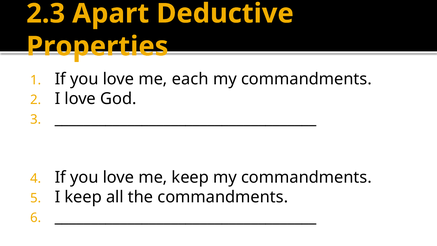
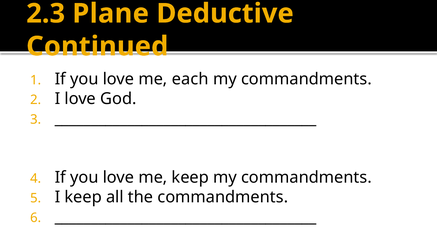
Apart: Apart -> Plane (111, 14)
Properties: Properties -> Continued (97, 46)
